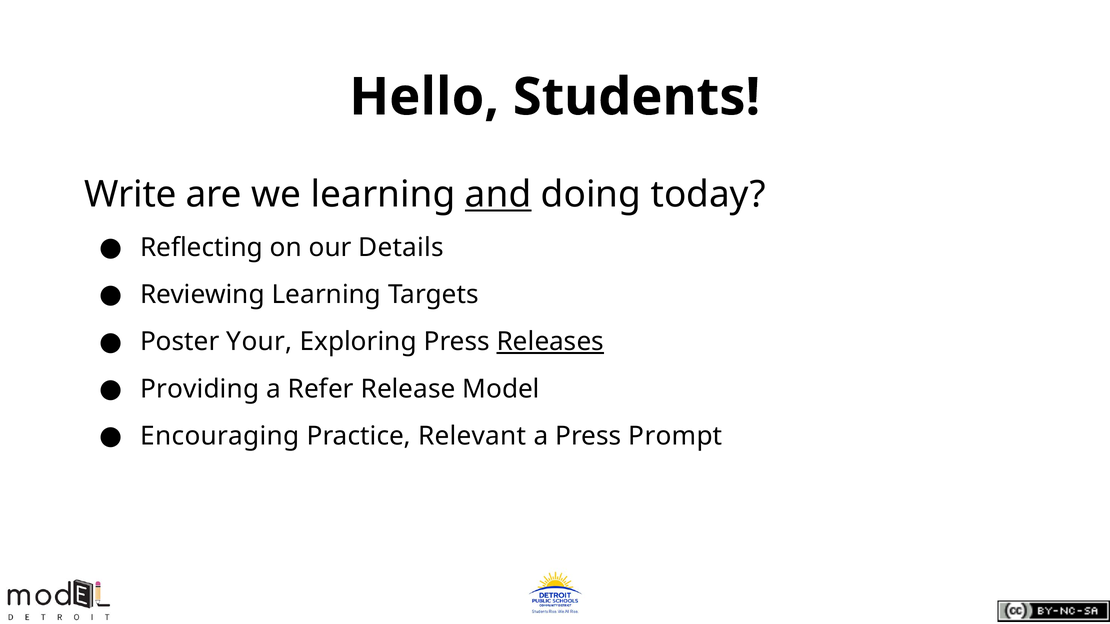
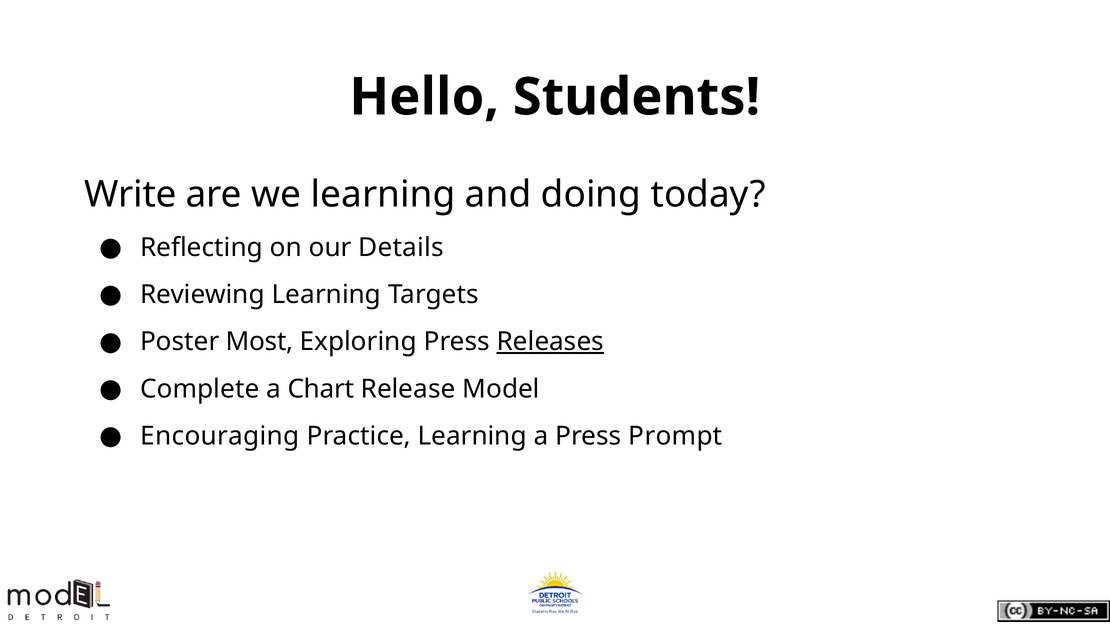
and underline: present -> none (498, 195)
Your: Your -> Most (260, 342)
Providing: Providing -> Complete (200, 389)
Refer: Refer -> Chart (321, 389)
Practice Relevant: Relevant -> Learning (472, 436)
